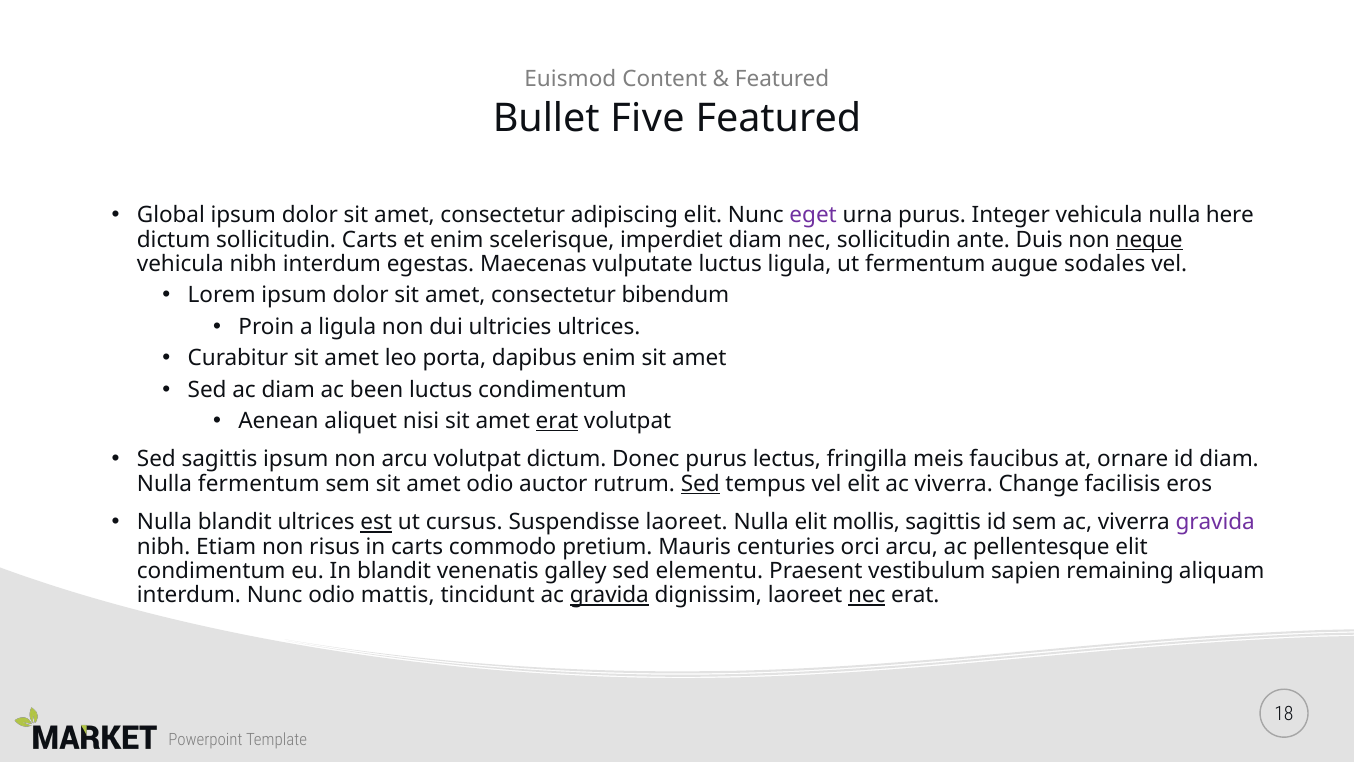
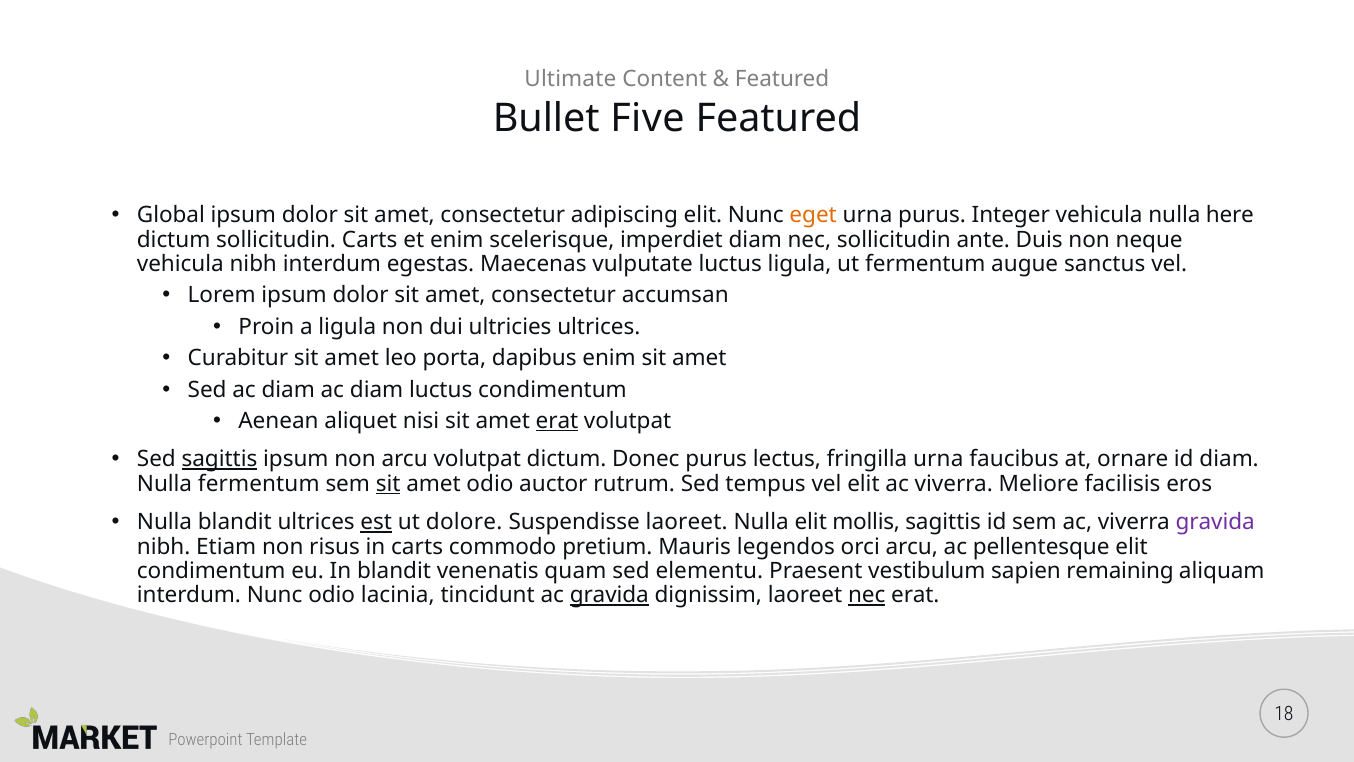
Euismod: Euismod -> Ultimate (570, 79)
eget colour: purple -> orange (813, 215)
neque underline: present -> none (1149, 239)
sodales: sodales -> sanctus (1105, 264)
bibendum: bibendum -> accumsan (675, 295)
diam ac been: been -> diam (377, 389)
sagittis underline: none -> present (219, 459)
fringilla meis: meis -> urna (938, 459)
sit underline: none -> present (388, 484)
Sed underline: present -> none (700, 484)
Change: Change -> Meliore (1039, 484)
cursus: cursus -> dolore (464, 522)
centuries: centuries -> legendos (786, 546)
galley: galley -> quam (575, 571)
mattis: mattis -> lacinia (398, 595)
